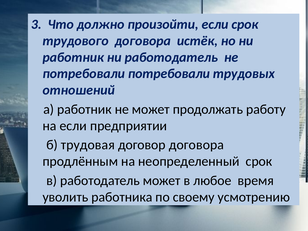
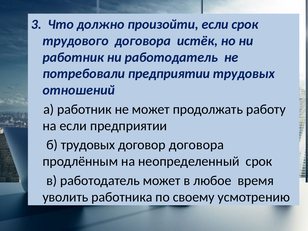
потребовали потребовали: потребовали -> предприятии (169, 74)
б трудовая: трудовая -> трудовых (88, 145)
